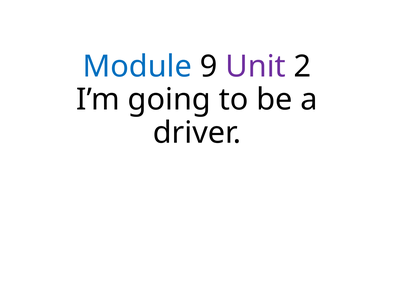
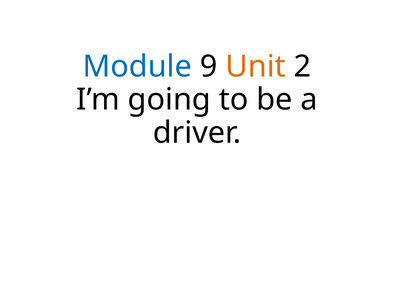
Unit colour: purple -> orange (256, 67)
